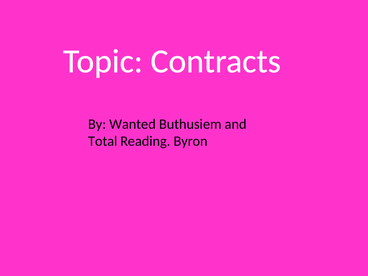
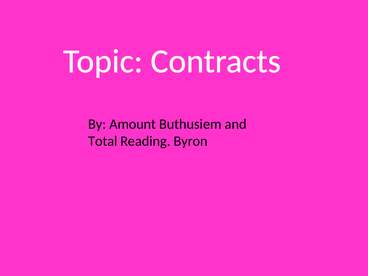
Wanted: Wanted -> Amount (133, 124)
